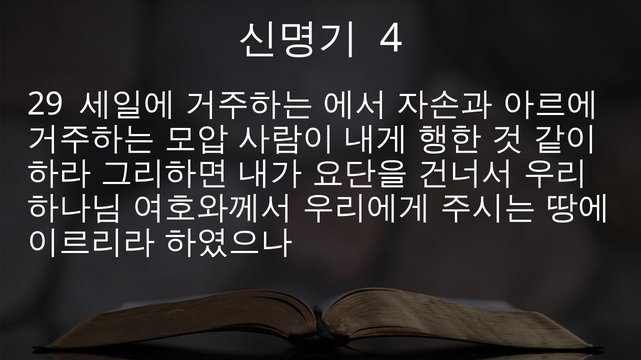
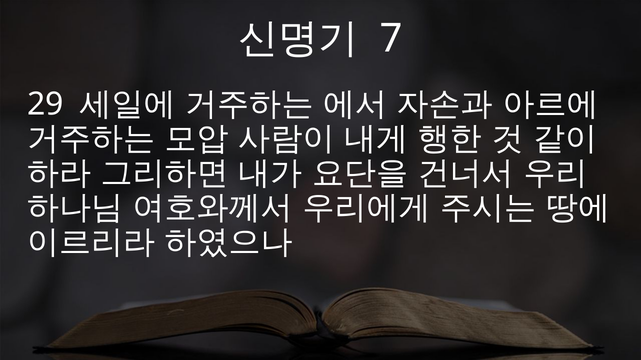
4: 4 -> 7 (391, 39)
